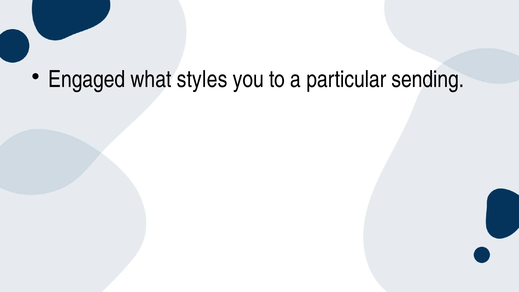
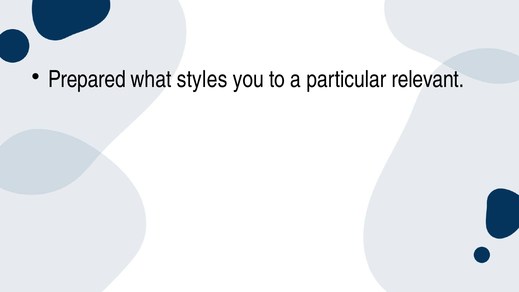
Engaged: Engaged -> Prepared (87, 79)
sending: sending -> relevant (428, 79)
